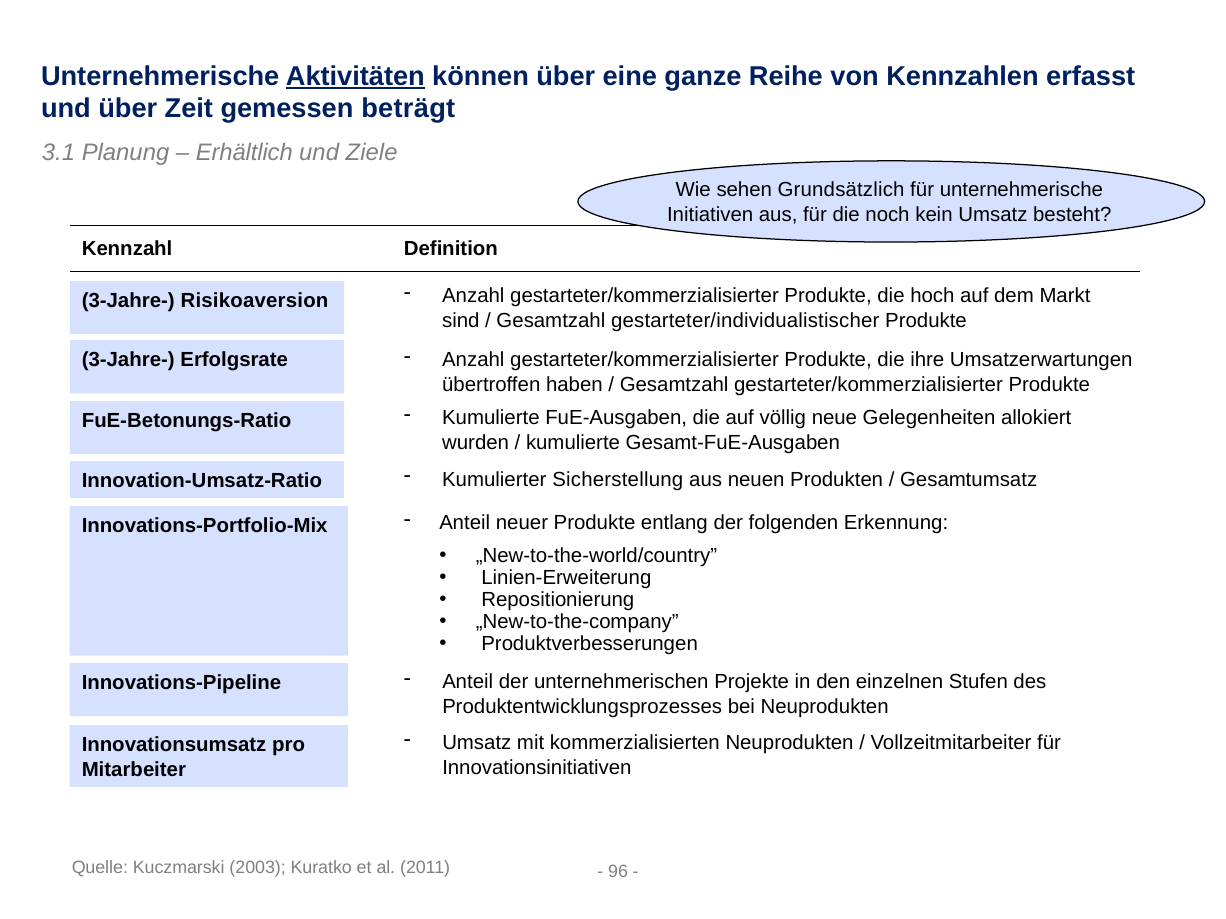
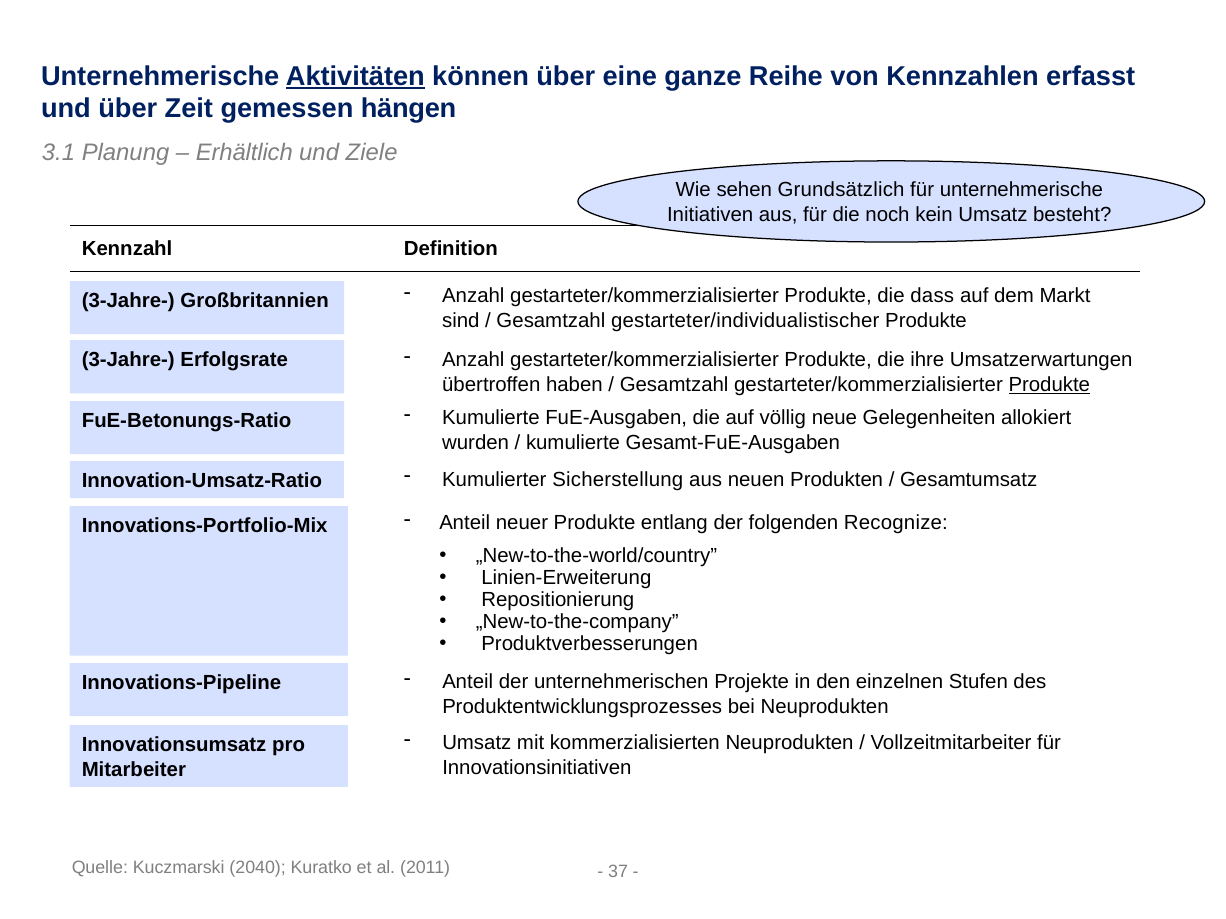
beträgt: beträgt -> hängen (409, 109)
hoch: hoch -> dass (932, 296)
Risikoaversion: Risikoaversion -> Großbritannien (255, 301)
Produkte underline: none -> present (1049, 385)
Erkennung: Erkennung -> Recognize (896, 523)
2003: 2003 -> 2040 (258, 868)
96: 96 -> 37 (618, 872)
